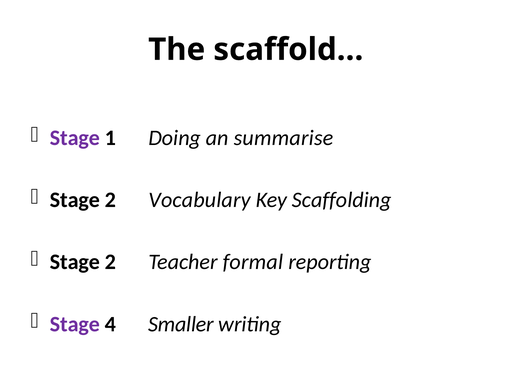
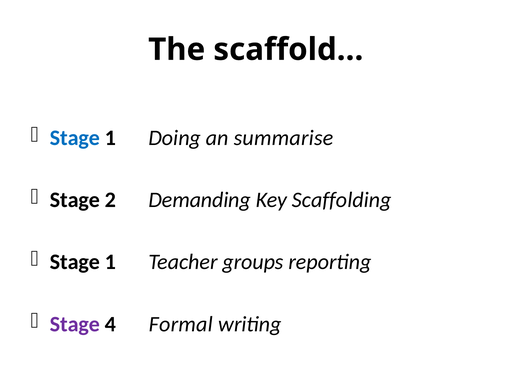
Stage colour: purple -> blue (75, 138)
Vocabulary: Vocabulary -> Demanding (200, 200)
2: 2 -> 1 (110, 262)
formal: formal -> groups (253, 262)
Smaller: Smaller -> Formal (181, 324)
